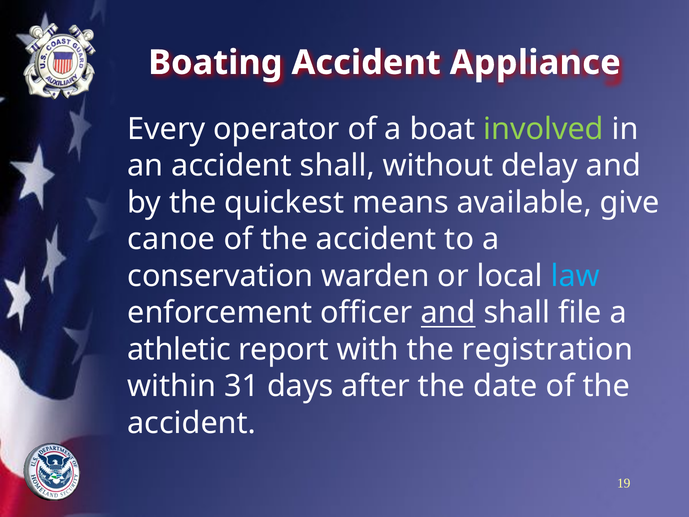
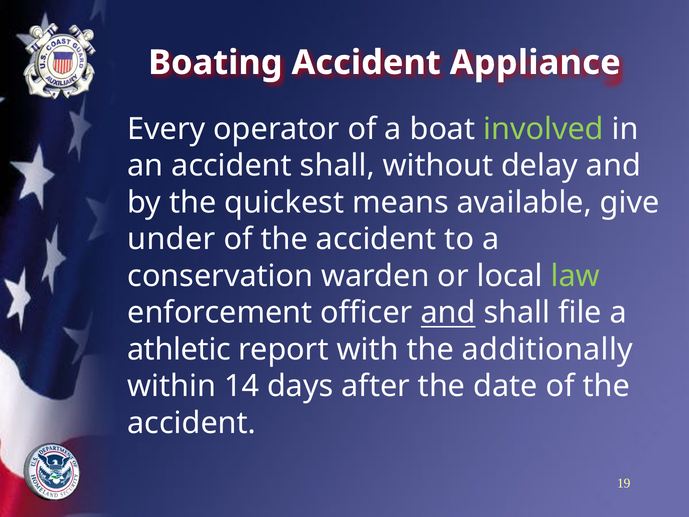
canoe: canoe -> under (171, 239)
law colour: light blue -> light green (575, 276)
registration: registration -> additionally (547, 349)
31: 31 -> 14 (242, 386)
